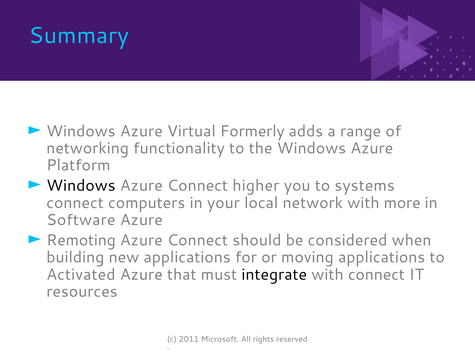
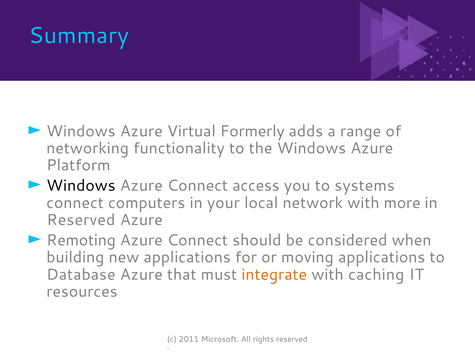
higher: higher -> access (256, 186)
Software: Software -> Reserved (81, 220)
Activated: Activated -> Database (81, 275)
integrate colour: black -> orange (274, 275)
with connect: connect -> caching (376, 275)
